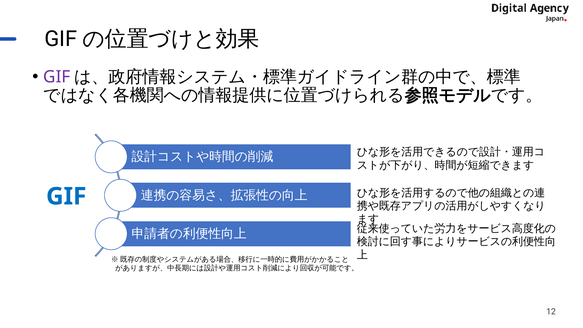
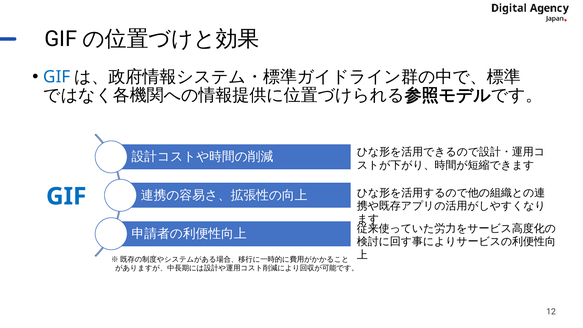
GIF colour: purple -> blue (57, 77)
